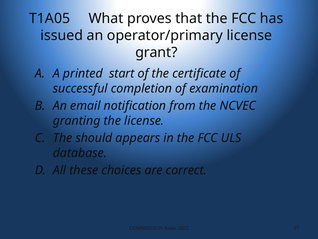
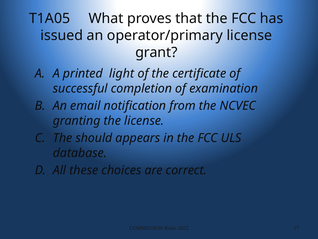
start: start -> light (122, 73)
